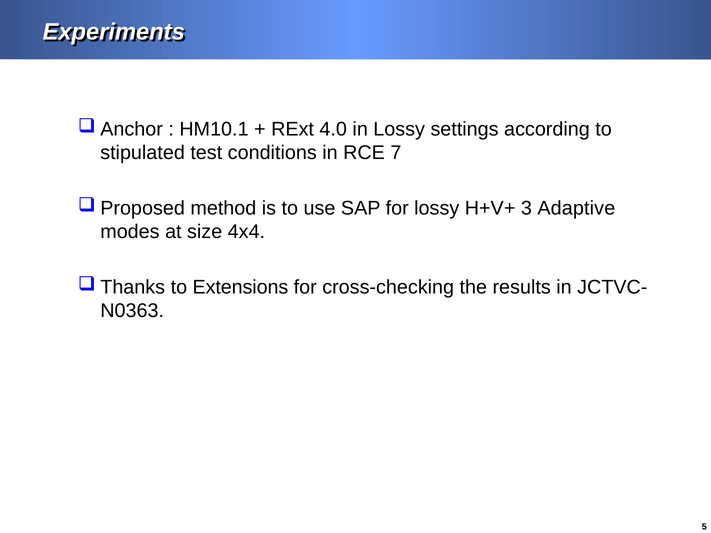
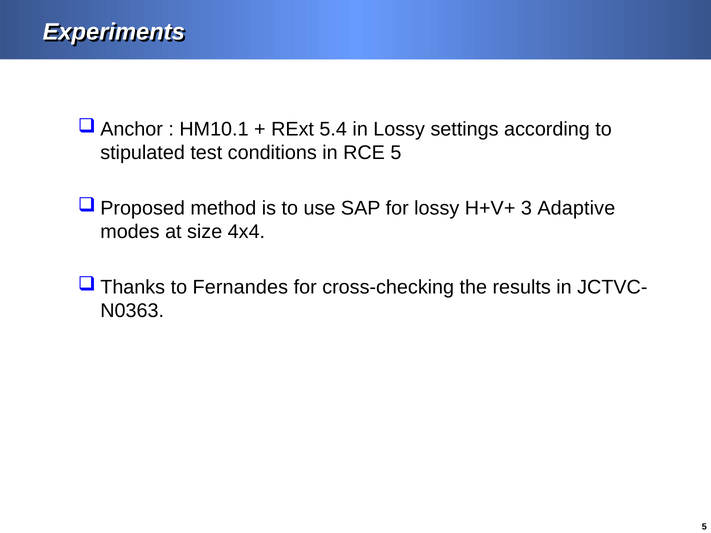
4.0: 4.0 -> 5.4 (333, 129)
RCE 7: 7 -> 5 (396, 153)
Extensions: Extensions -> Fernandes (240, 287)
